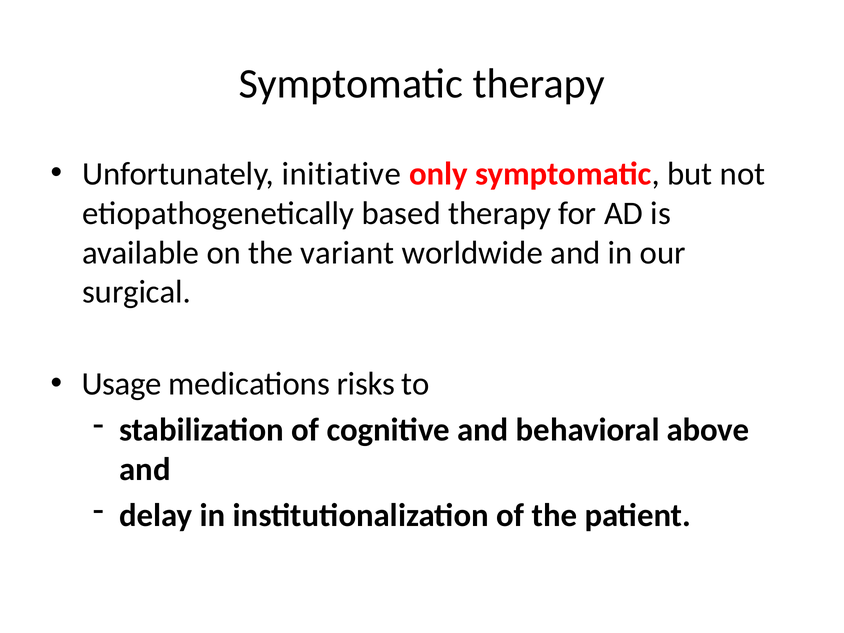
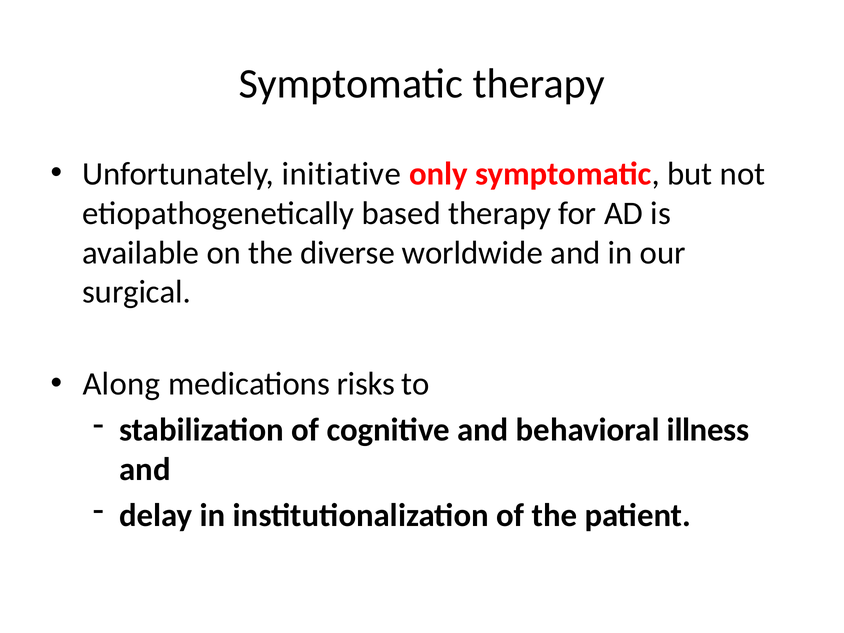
variant: variant -> diverse (348, 253)
Usage: Usage -> Along (121, 384)
above: above -> illness (708, 430)
